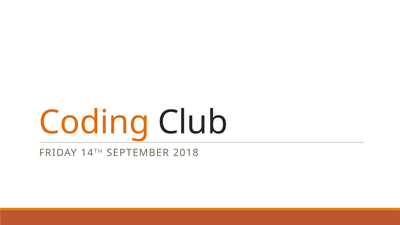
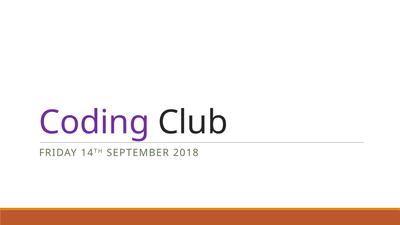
Coding colour: orange -> purple (94, 123)
